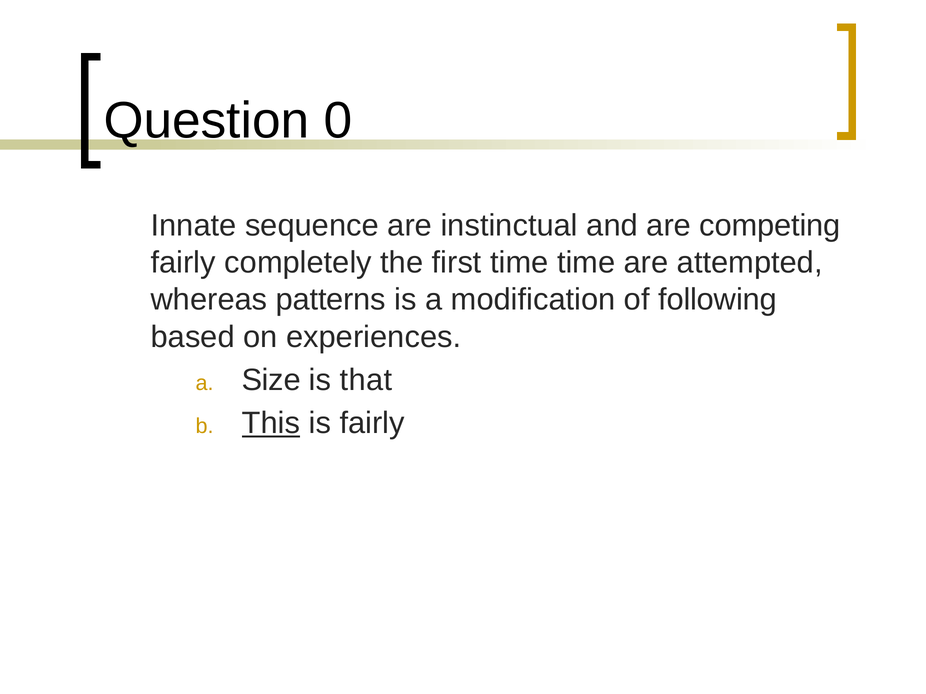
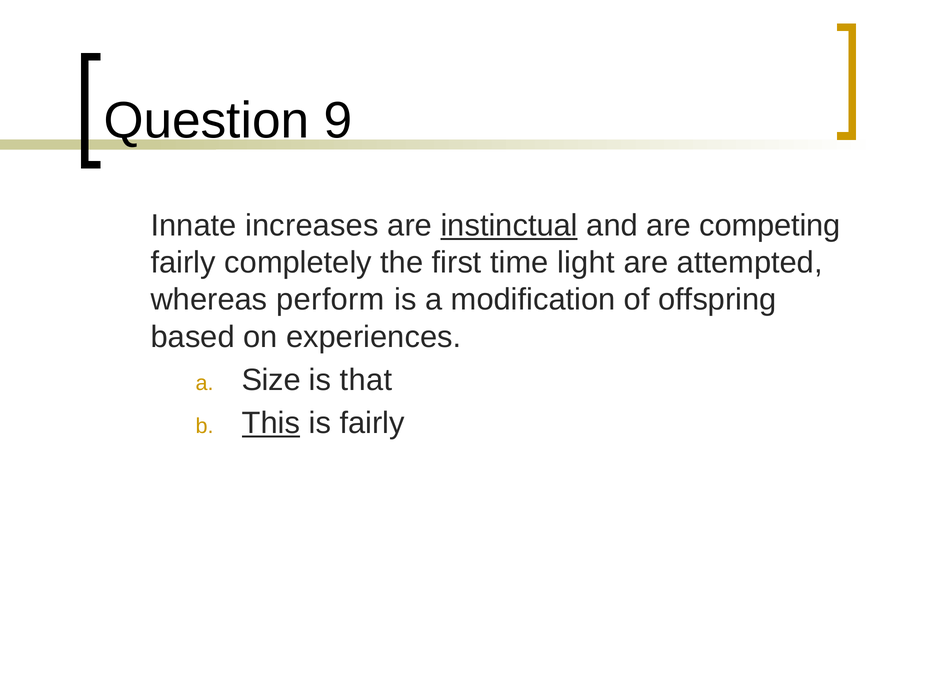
0: 0 -> 9 (338, 121)
sequence: sequence -> increases (312, 226)
instinctual underline: none -> present (509, 226)
time time: time -> light (586, 263)
patterns: patterns -> perform (331, 300)
following: following -> offspring (717, 300)
